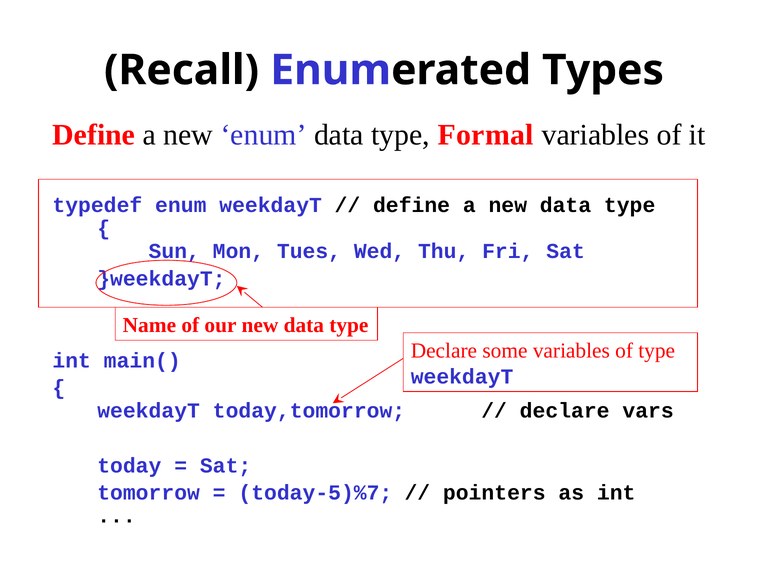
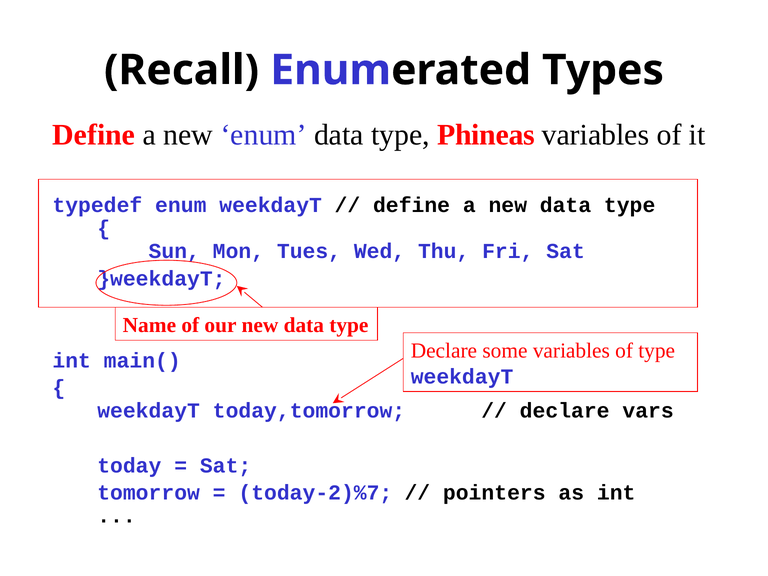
Formal: Formal -> Phineas (486, 135)
today-5)%7: today-5)%7 -> today-2)%7 (315, 493)
